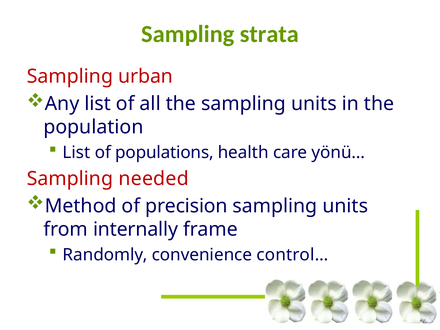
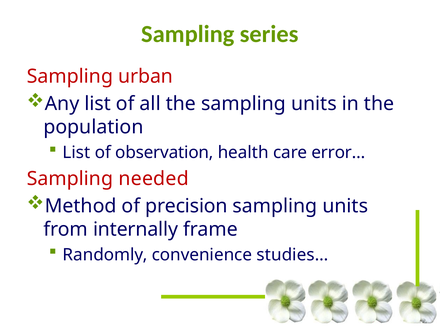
strata: strata -> series (269, 34)
populations: populations -> observation (164, 152)
yönü…: yönü… -> error… (338, 152)
control…: control… -> studies… (292, 255)
